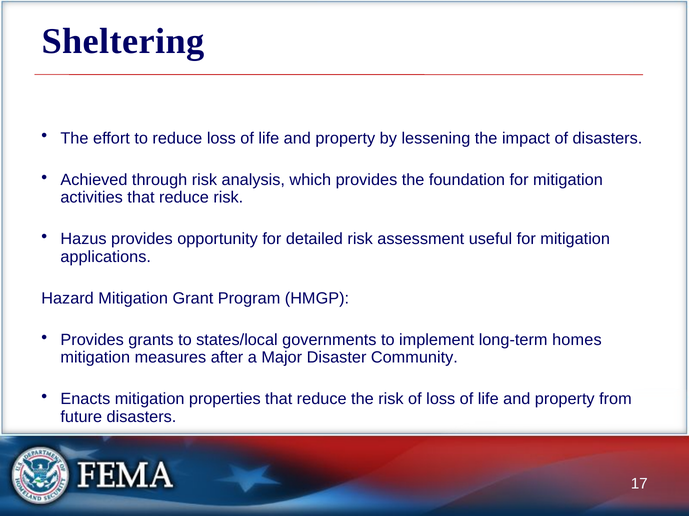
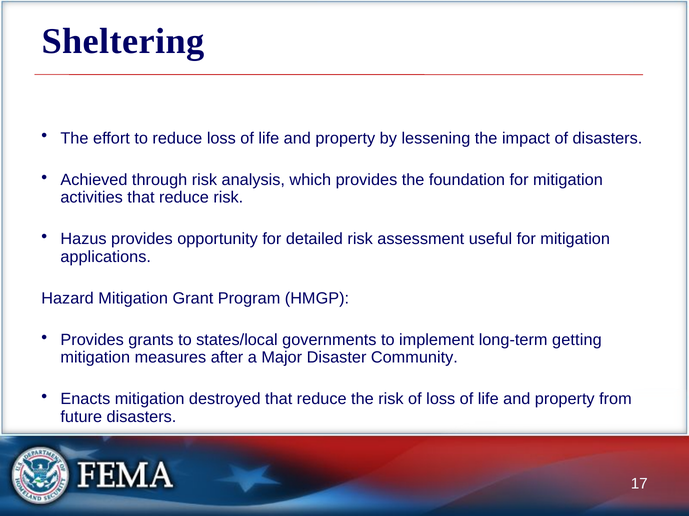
homes: homes -> getting (577, 340)
properties: properties -> destroyed (225, 400)
